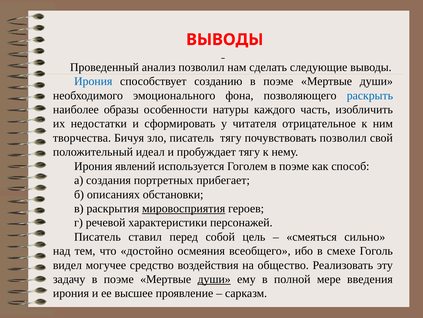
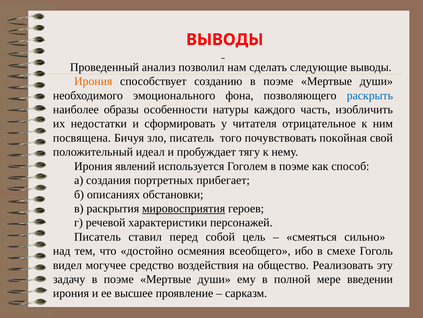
Ирония colour: blue -> orange (93, 81)
творчества: творчества -> посвящена (82, 138)
писатель тягу: тягу -> того (231, 138)
почувствовать позволил: позволил -> покойная (343, 138)
души underline: present -> none (214, 279)
введения: введения -> введении (370, 279)
